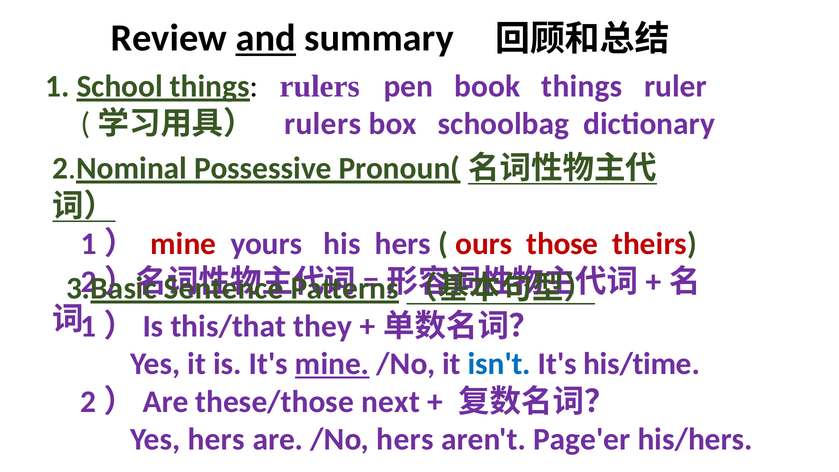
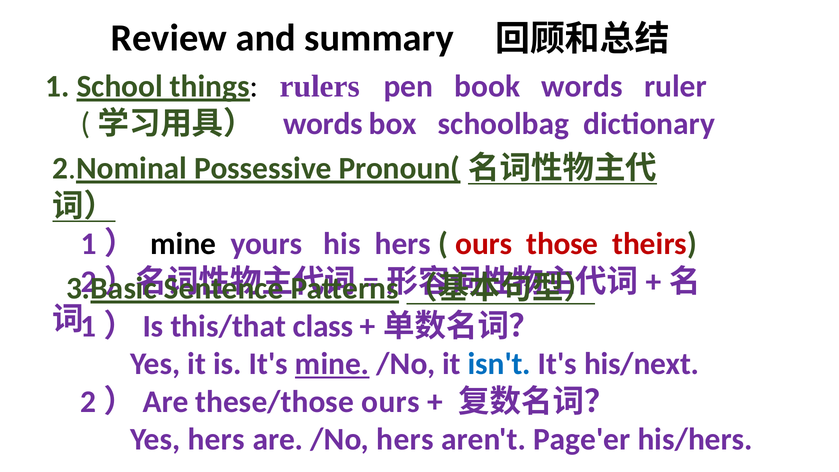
and underline: present -> none (266, 38)
book things: things -> words (582, 86)
rulers: rulers -> words (323, 124)
mine colour: red -> black (183, 244)
they: they -> class (323, 326)
his/time: his/time -> his/next (642, 364)
these/those next: next -> ours (391, 402)
